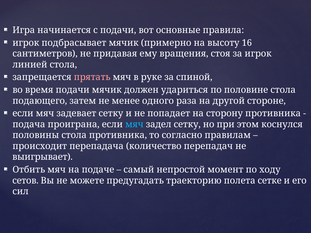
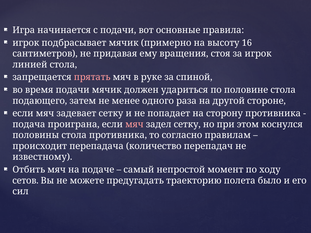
мяч colour: light blue -> pink (134, 125)
выигрывает: выигрывает -> известному (42, 157)
сетке: сетке -> было (270, 181)
